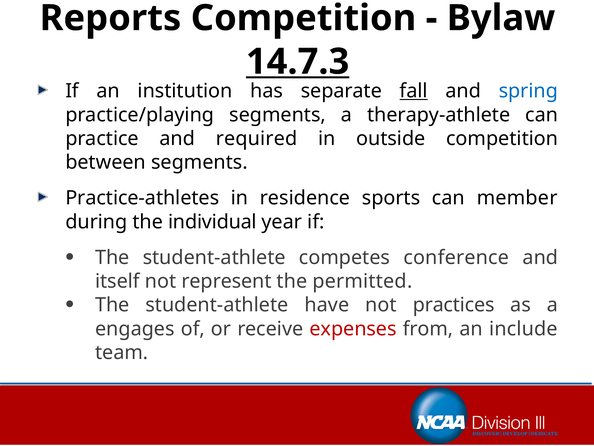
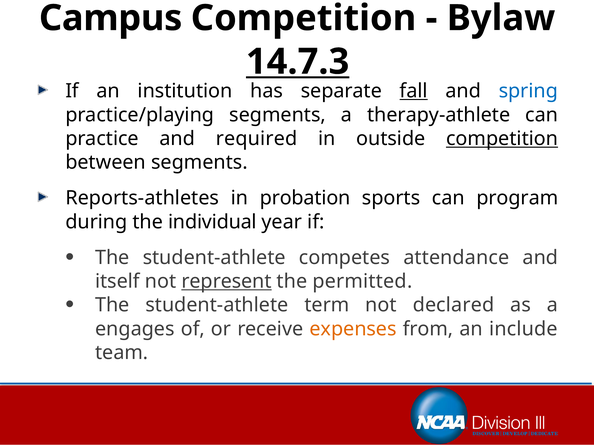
Reports: Reports -> Campus (111, 18)
competition underline: none -> present (502, 138)
Practice-athletes: Practice-athletes -> Reports-athletes (142, 198)
residence: residence -> probation (305, 198)
member: member -> program (517, 198)
conference: conference -> attendance (456, 257)
represent underline: none -> present (227, 281)
have: have -> term (327, 305)
practices: practices -> declared (453, 305)
expenses colour: red -> orange (353, 329)
